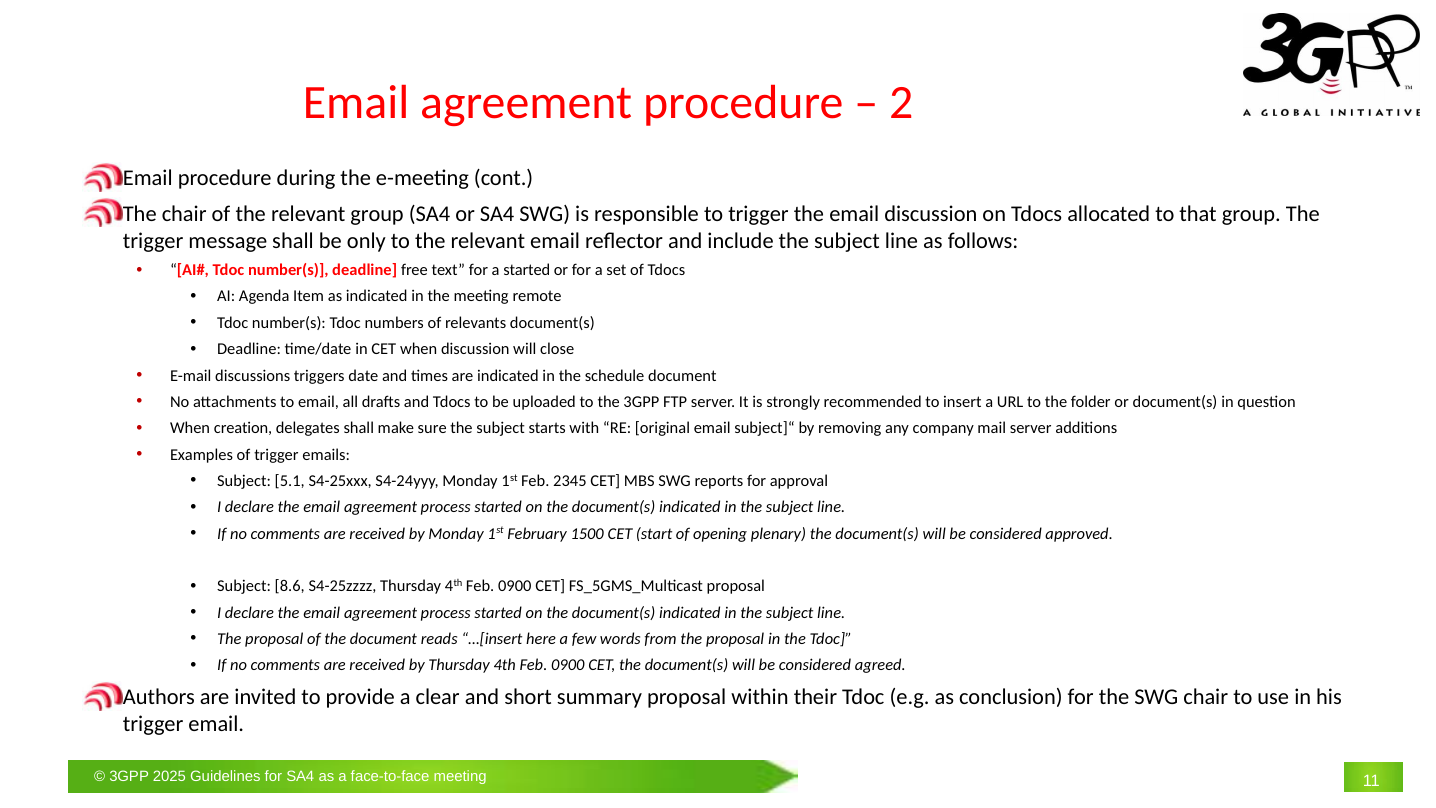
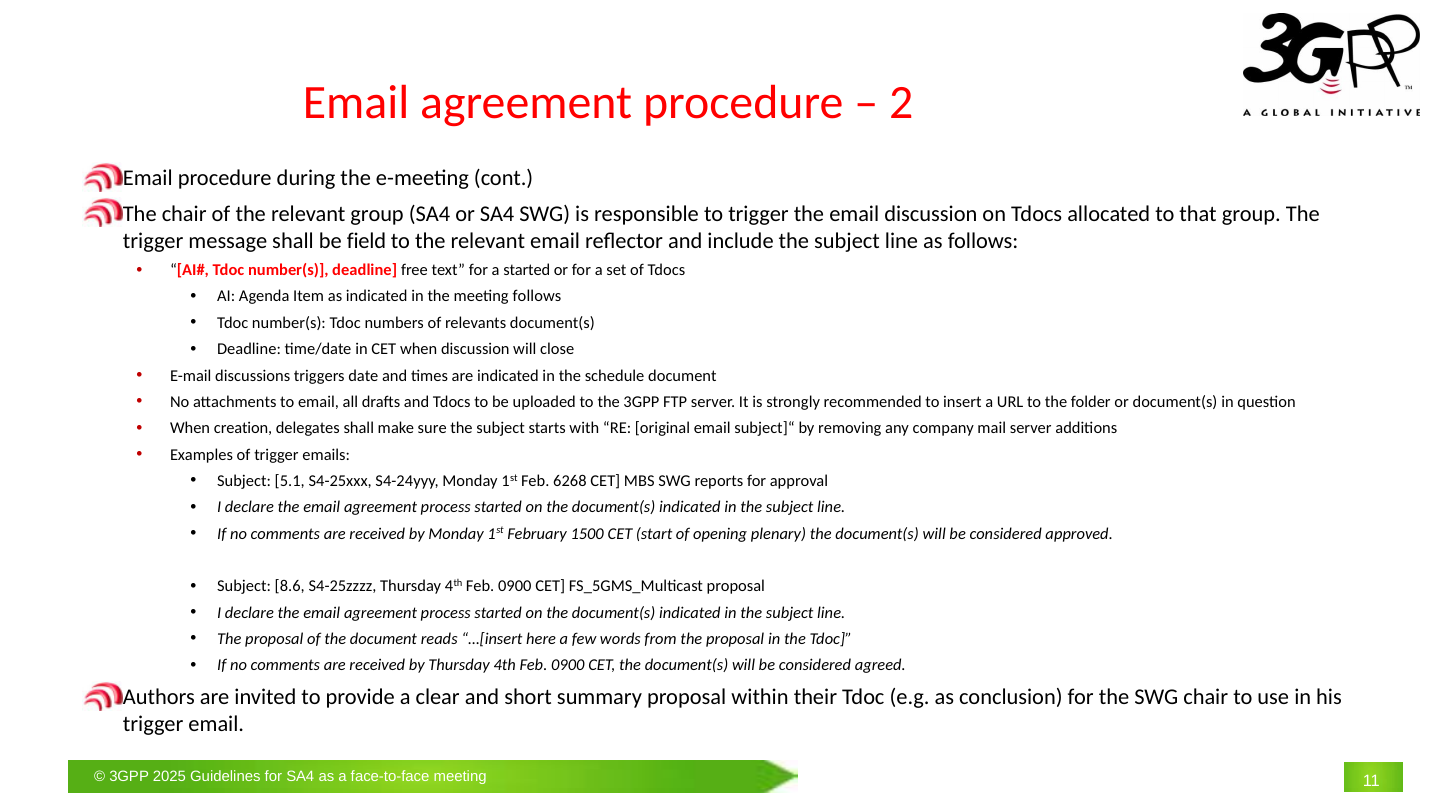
only: only -> field (366, 241)
meeting remote: remote -> follows (537, 296)
2345: 2345 -> 6268 (570, 481)
